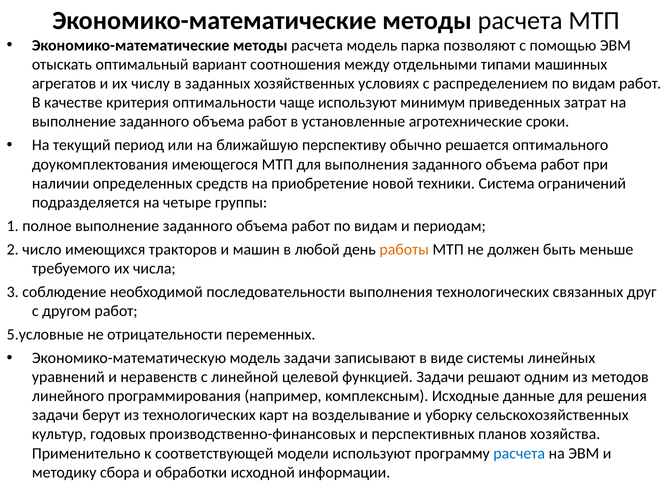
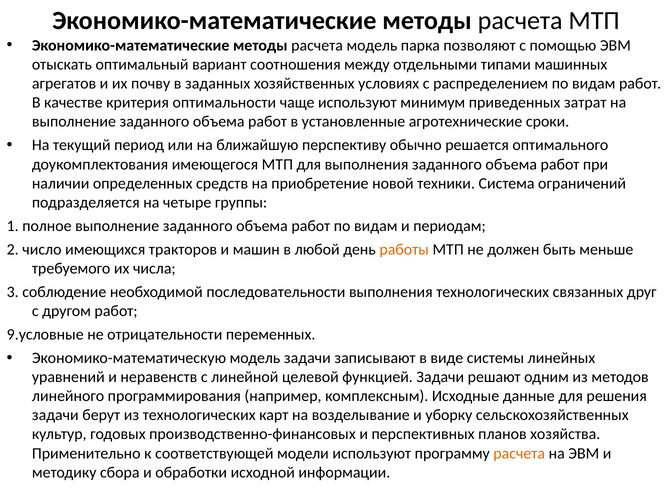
числу: числу -> почву (151, 84)
5.условные: 5.условные -> 9.условные (45, 335)
расчета colour: blue -> orange (519, 453)
